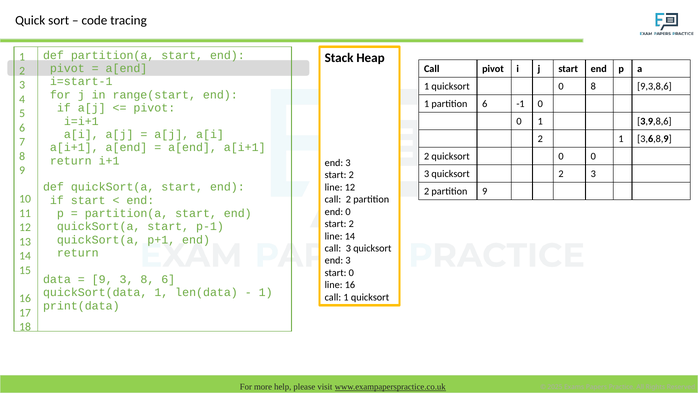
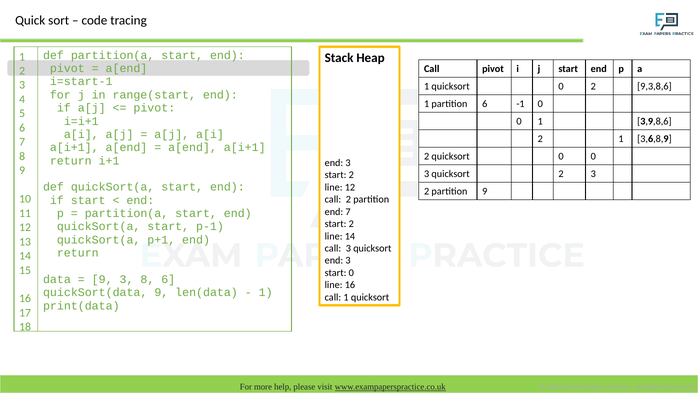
0 8: 8 -> 2 (593, 86)
end 0: 0 -> 7 (348, 211)
quickSort(data 1: 1 -> 9 (161, 292)
